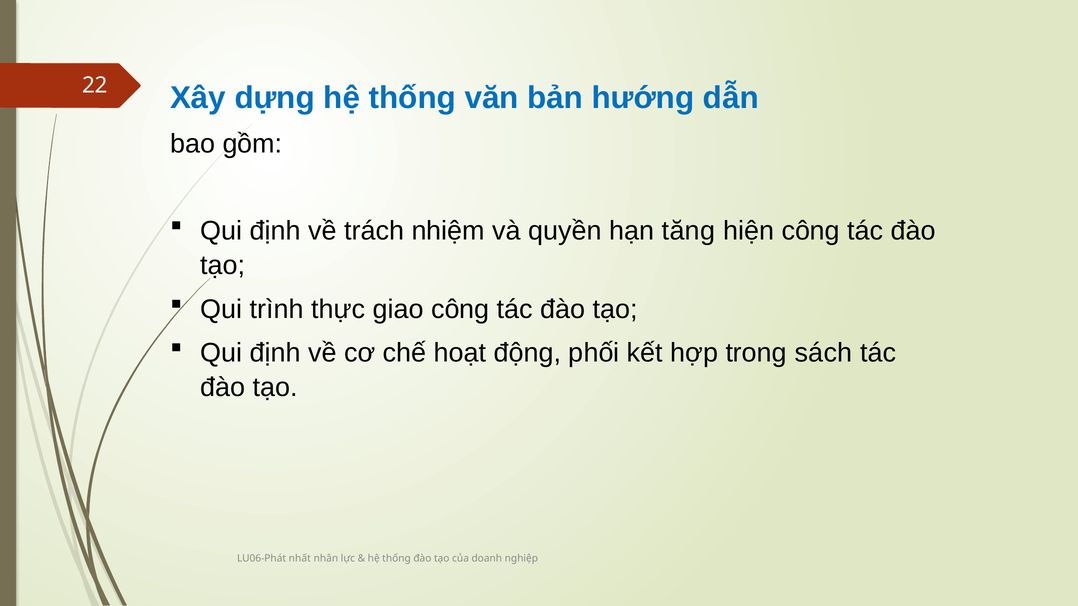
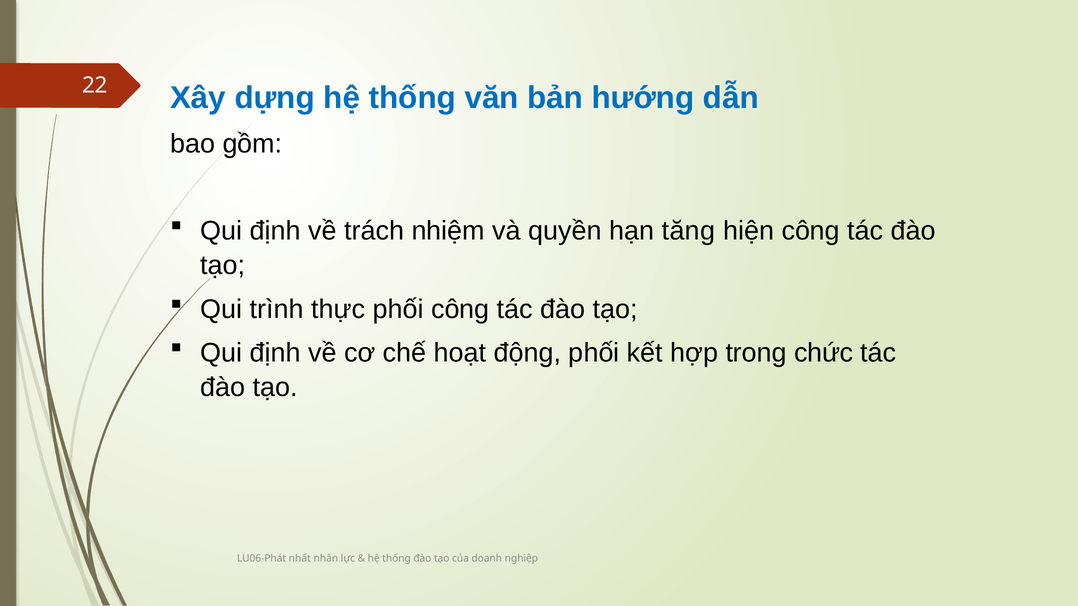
thực giao: giao -> phối (398, 309)
sách: sách -> chức (824, 353)
